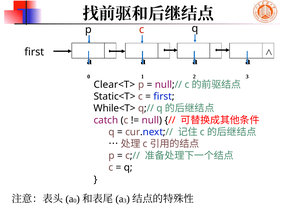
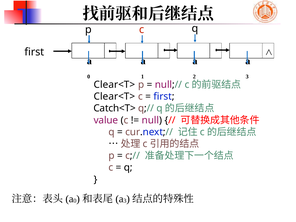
Static<T>: Static<T> -> Clear<T> (114, 96)
While<T>: While<T> -> Catch<T> (115, 108)
catch: catch -> value (106, 120)
